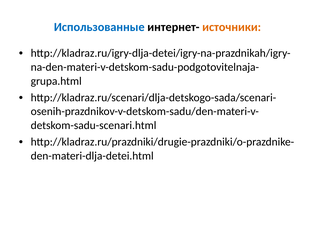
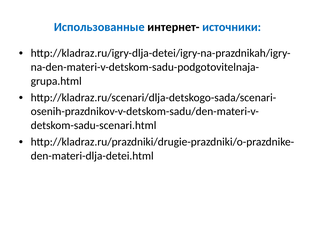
источники colour: orange -> blue (232, 27)
